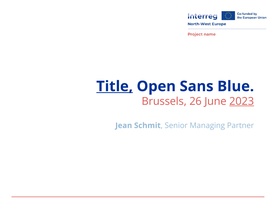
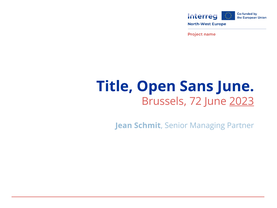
Title underline: present -> none (115, 86)
Sans Blue: Blue -> June (236, 86)
26: 26 -> 72 (196, 101)
